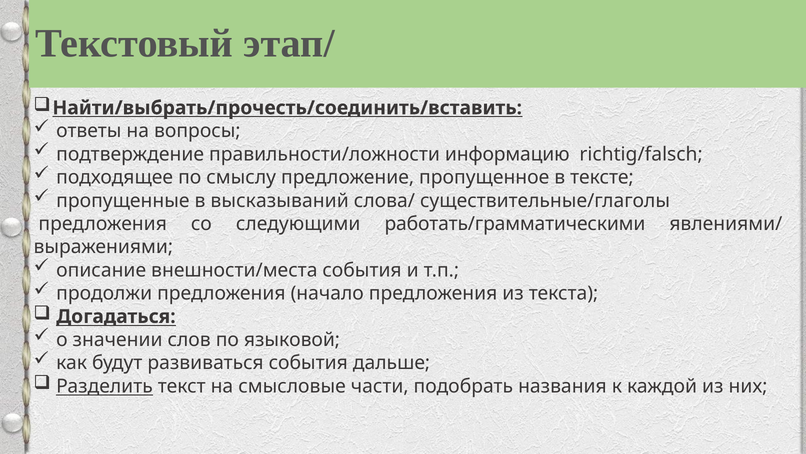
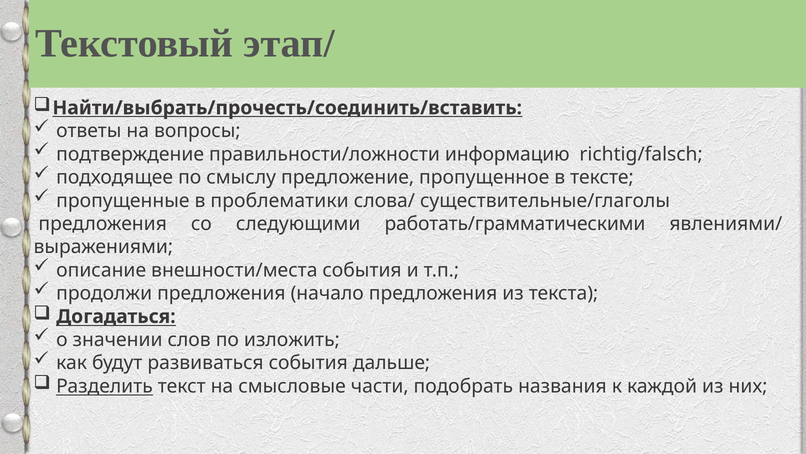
высказываний: высказываний -> проблематики (280, 200)
языковой: языковой -> изложить (292, 339)
